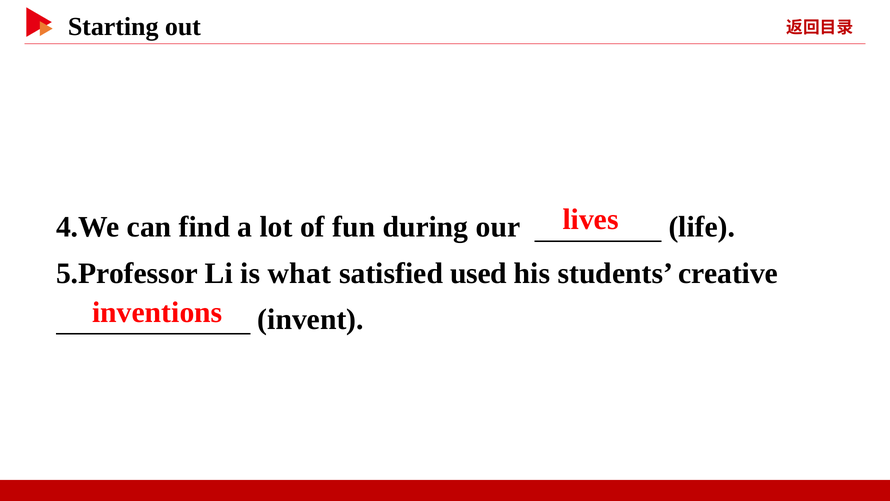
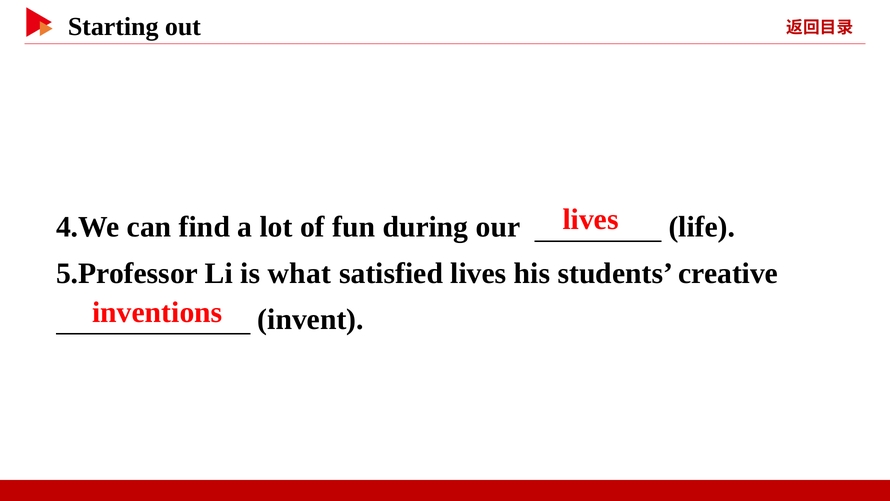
satisfied used: used -> lives (478, 273)
